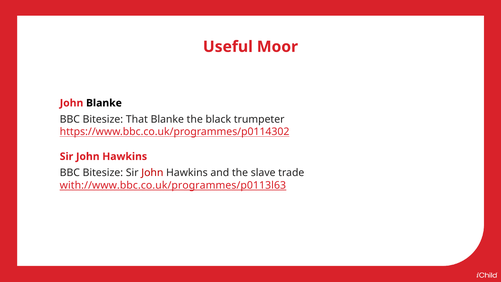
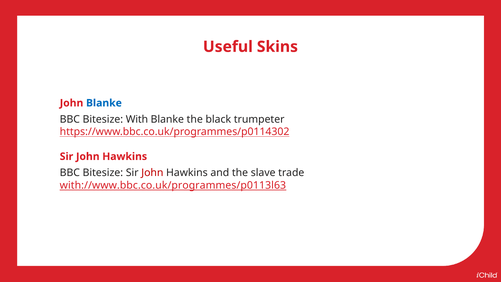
Moor: Moor -> Skins (277, 47)
Blanke colour: black -> blue (104, 103)
That: That -> With (137, 119)
